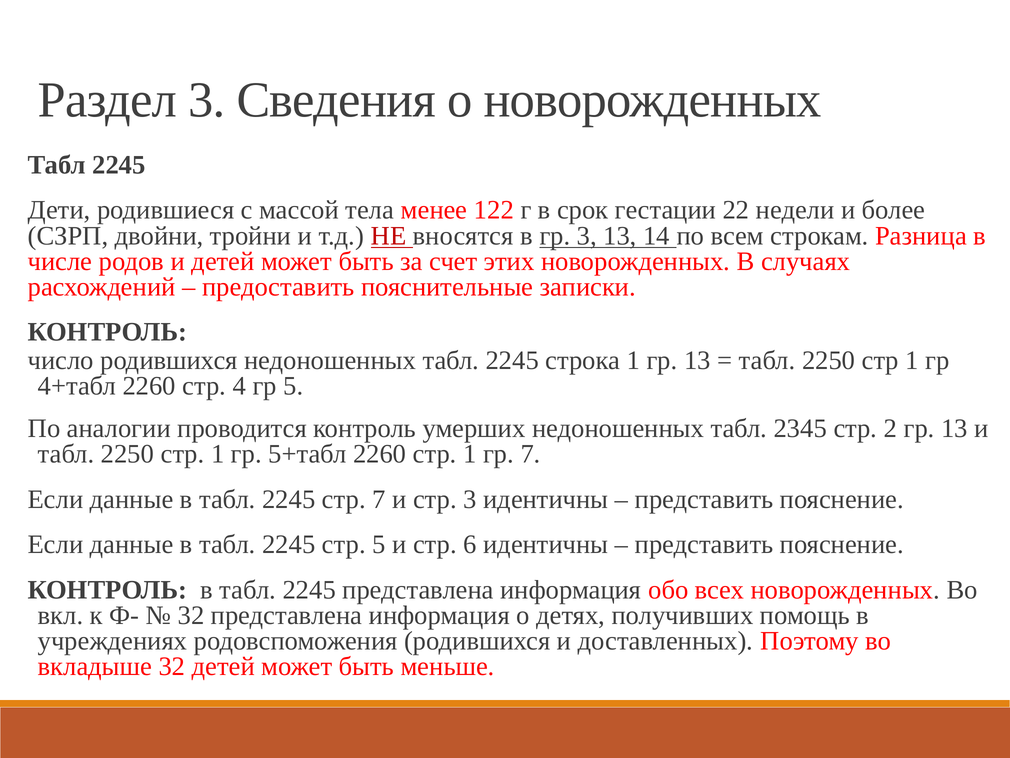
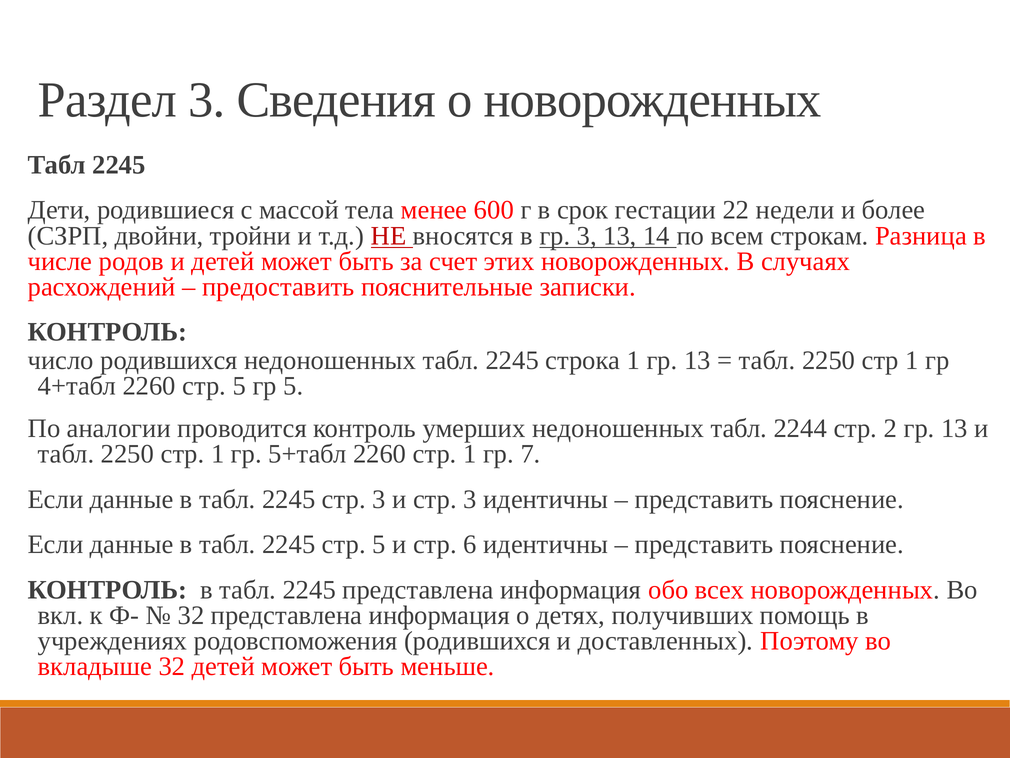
122: 122 -> 600 (494, 210)
2260 стр 4: 4 -> 5 (239, 386)
2345: 2345 -> 2244 (800, 428)
2245 стр 7: 7 -> 3 (379, 499)
